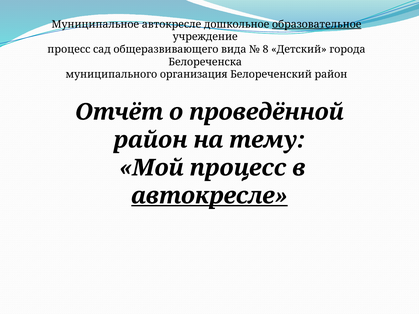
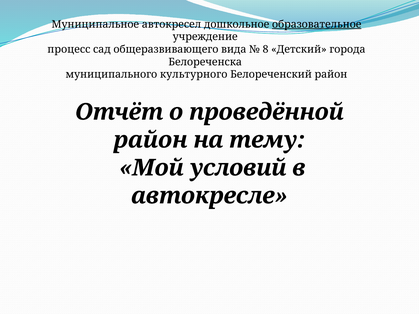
Муниципальное автокресле: автокресле -> автокресел (172, 24)
организация: организация -> культурного (194, 75)
Мой процесс: процесс -> условий (238, 168)
автокресле underline: present -> none (209, 196)
